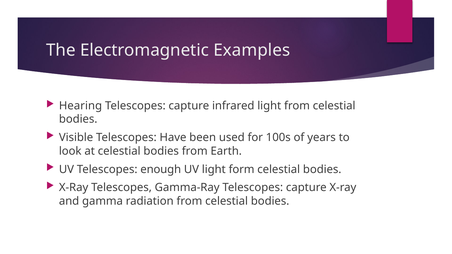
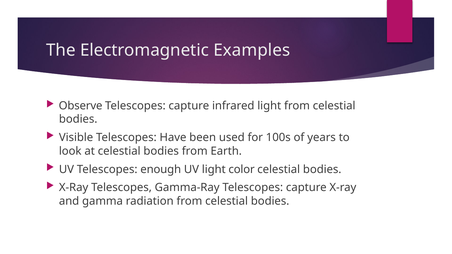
Hearing: Hearing -> Observe (81, 106)
form: form -> color (242, 169)
